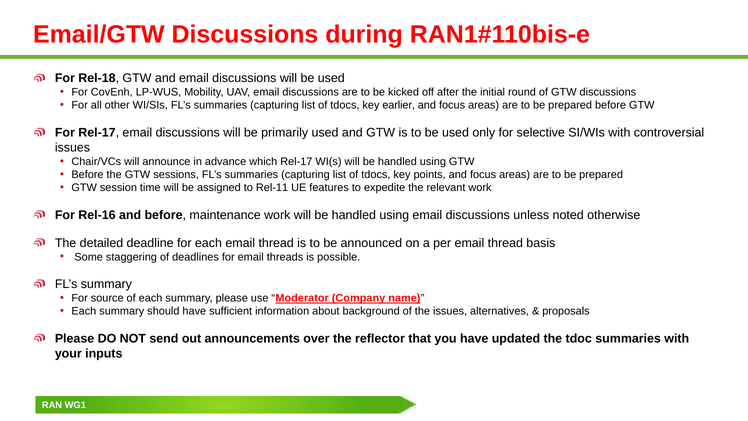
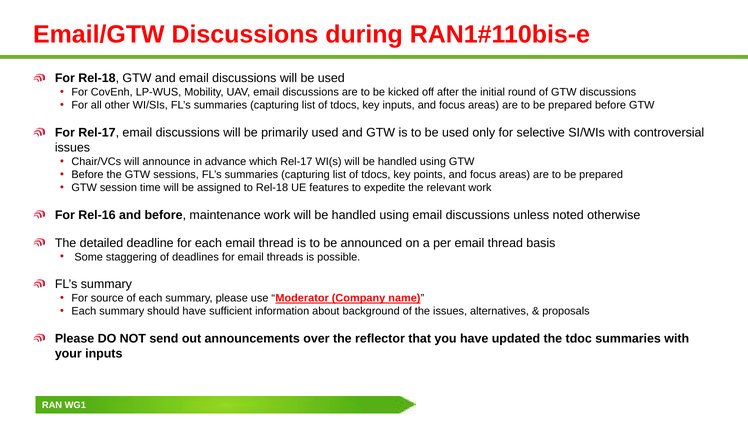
key earlier: earlier -> inputs (399, 105)
to Rel-11: Rel-11 -> Rel-18 (272, 188)
